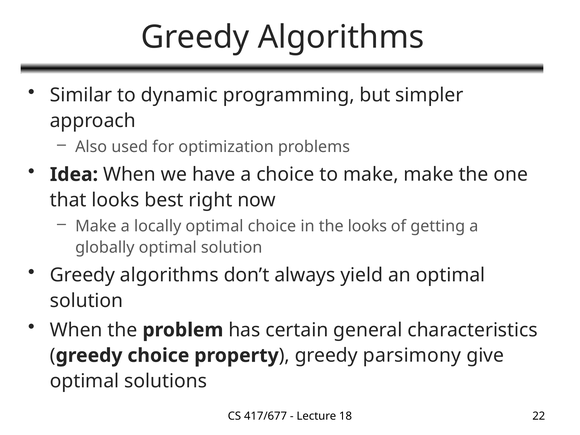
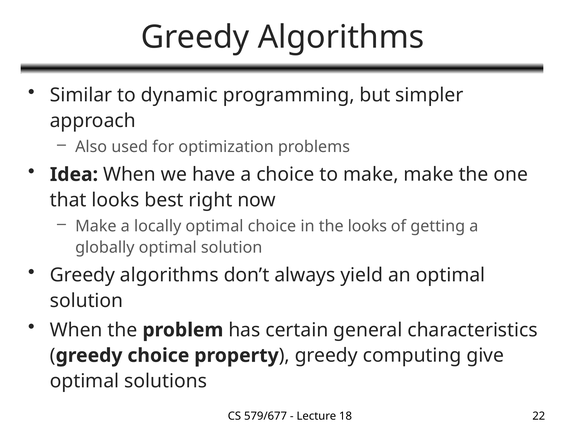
parsimony: parsimony -> computing (412, 356)
417/677: 417/677 -> 579/677 (266, 416)
